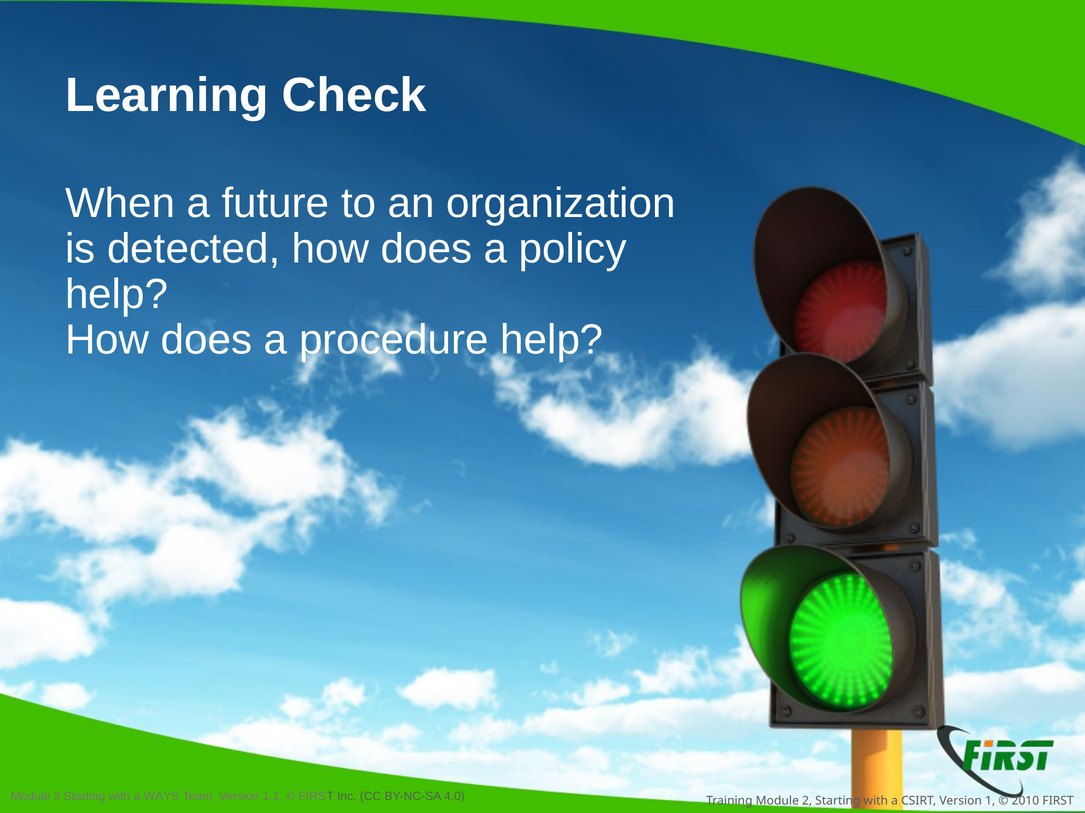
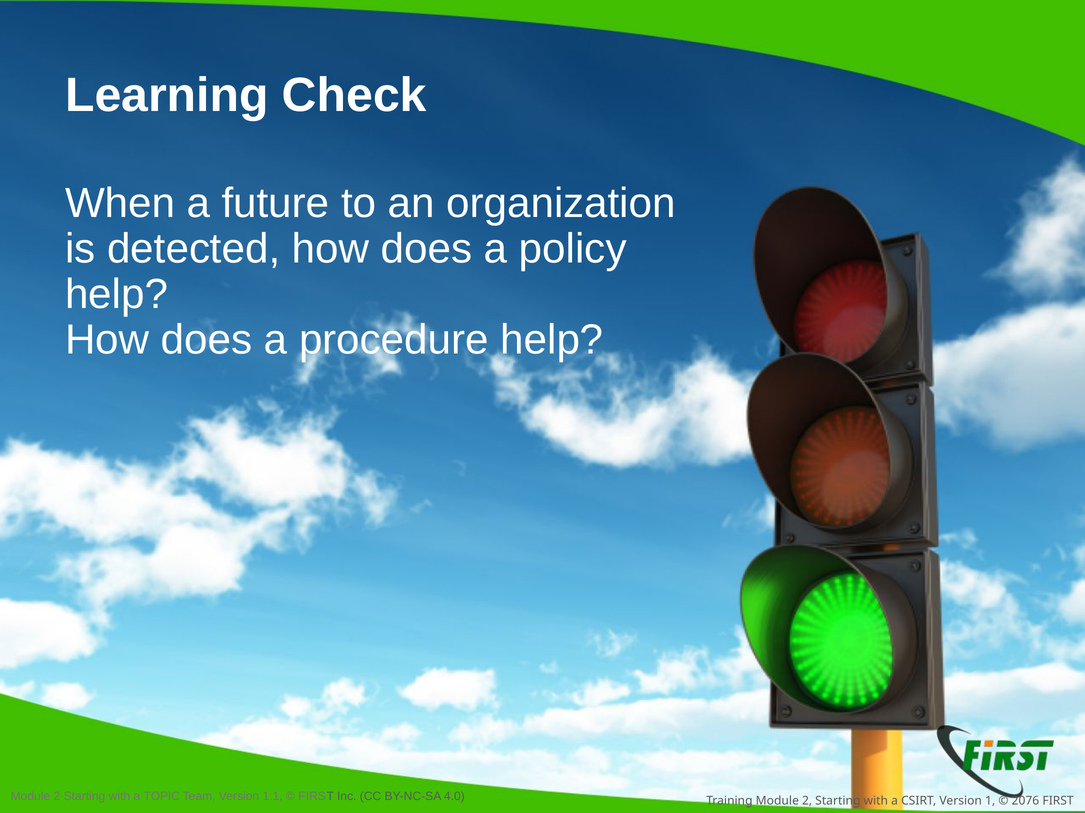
WAYS: WAYS -> TOPIC (162, 797)
2010: 2010 -> 2076 (1025, 802)
